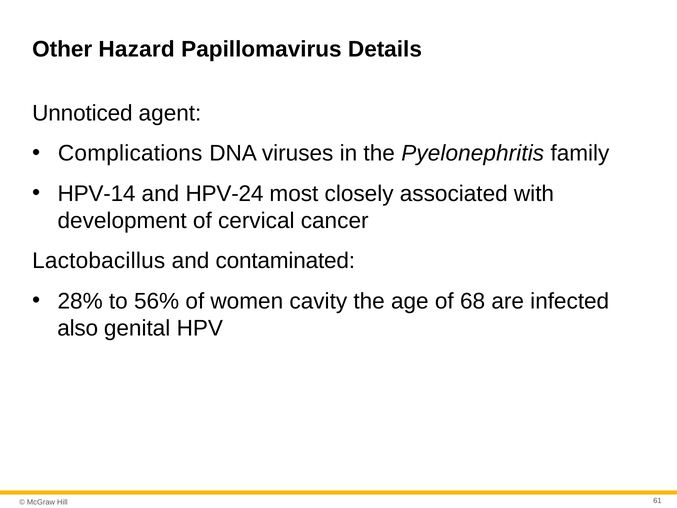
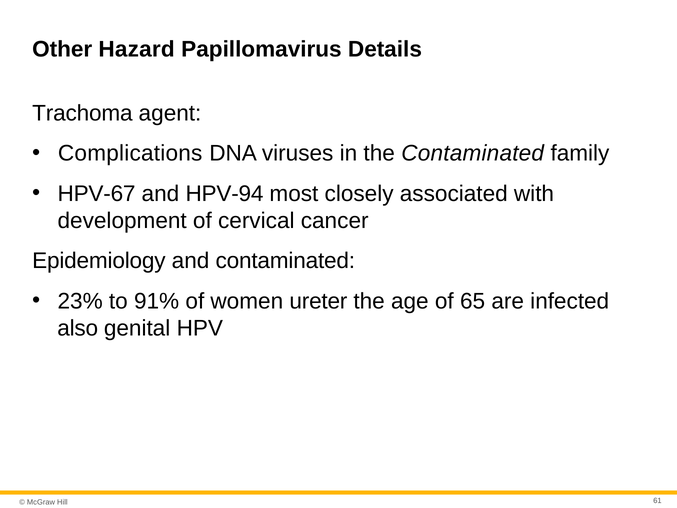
Unnoticed: Unnoticed -> Trachoma (82, 113)
the Pyelonephritis: Pyelonephritis -> Contaminated (473, 153)
HPV-14: HPV-14 -> HPV-67 (97, 194)
HPV-24: HPV-24 -> HPV-94 (224, 194)
Lactobacillus: Lactobacillus -> Epidemiology (99, 261)
28%: 28% -> 23% (80, 301)
56%: 56% -> 91% (157, 301)
cavity: cavity -> ureter (318, 301)
68: 68 -> 65 (473, 301)
